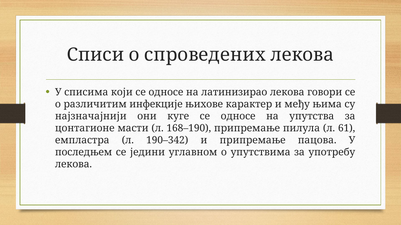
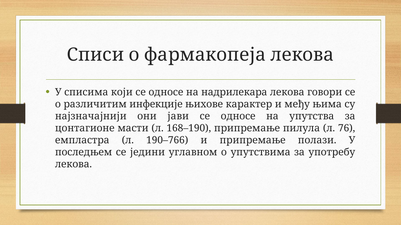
спроведених: спроведених -> фармакопеја (205, 55)
латинизирао: латинизирао -> надрилекара (234, 92)
куге: куге -> јави (178, 116)
61: 61 -> 76 (347, 128)
190–342: 190–342 -> 190–766 (167, 140)
пацова: пацова -> полази (317, 140)
